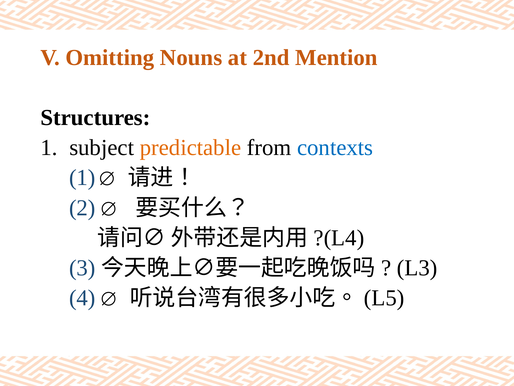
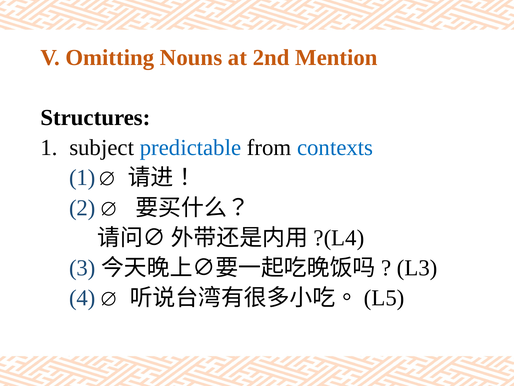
predictable colour: orange -> blue (191, 147)
